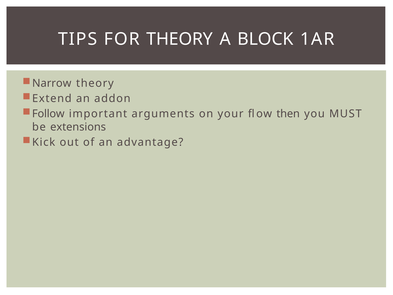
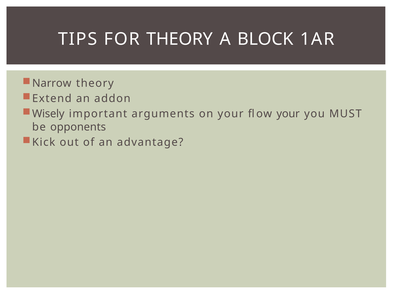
Follow: Follow -> Wisely (48, 114)
flow then: then -> your (288, 114)
extensions: extensions -> opponents (78, 127)
